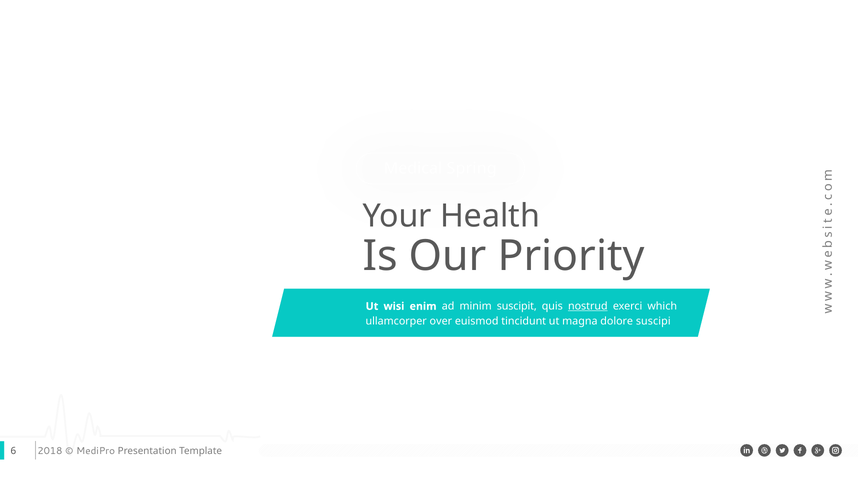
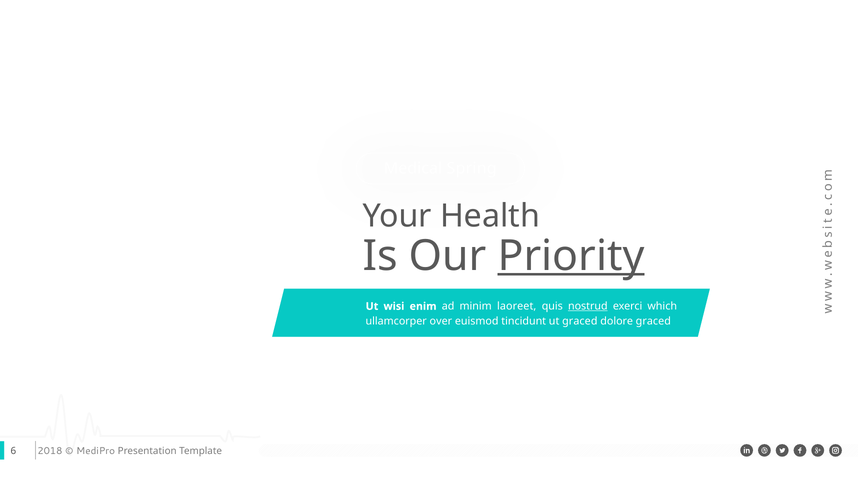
Priority underline: none -> present (571, 256)
suscipit: suscipit -> laoreet (517, 306)
ut magna: magna -> graced (580, 321)
dolore suscipi: suscipi -> graced (653, 321)
